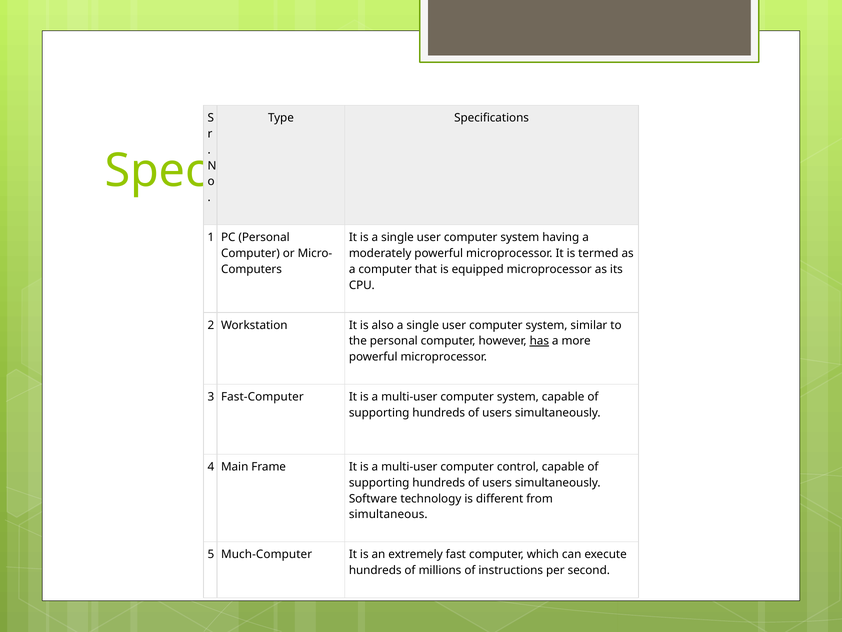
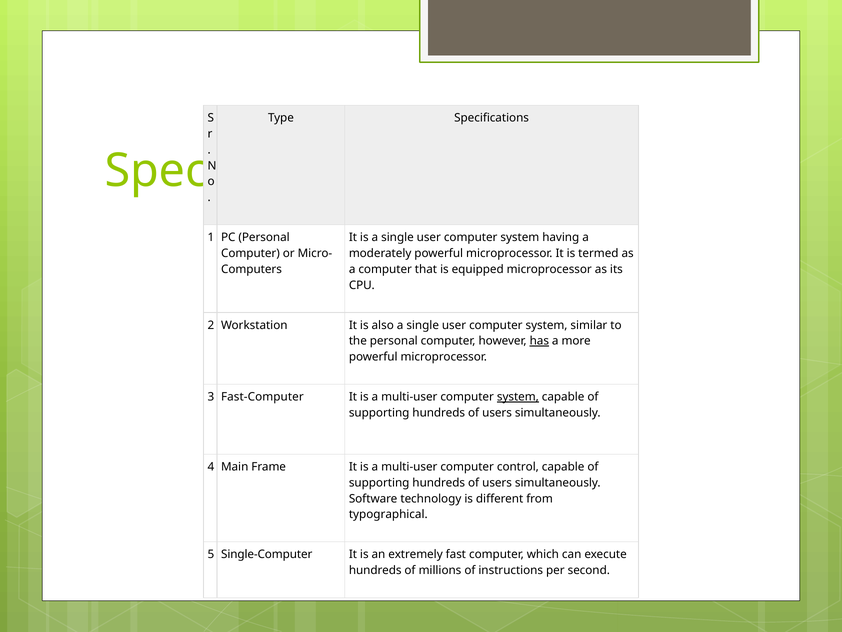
system underline: none -> present (518, 397)
simultaneous: simultaneous -> typographical (388, 514)
Much-Computer: Much-Computer -> Single-Computer (267, 554)
